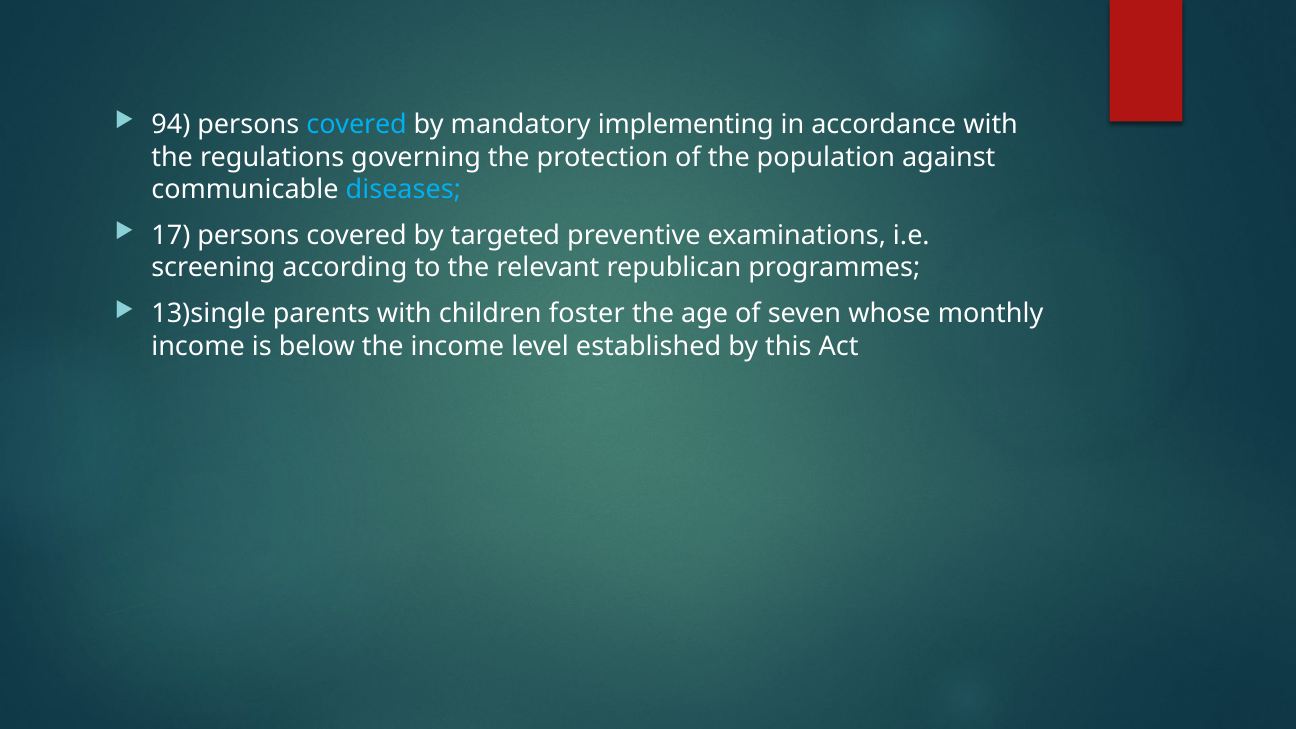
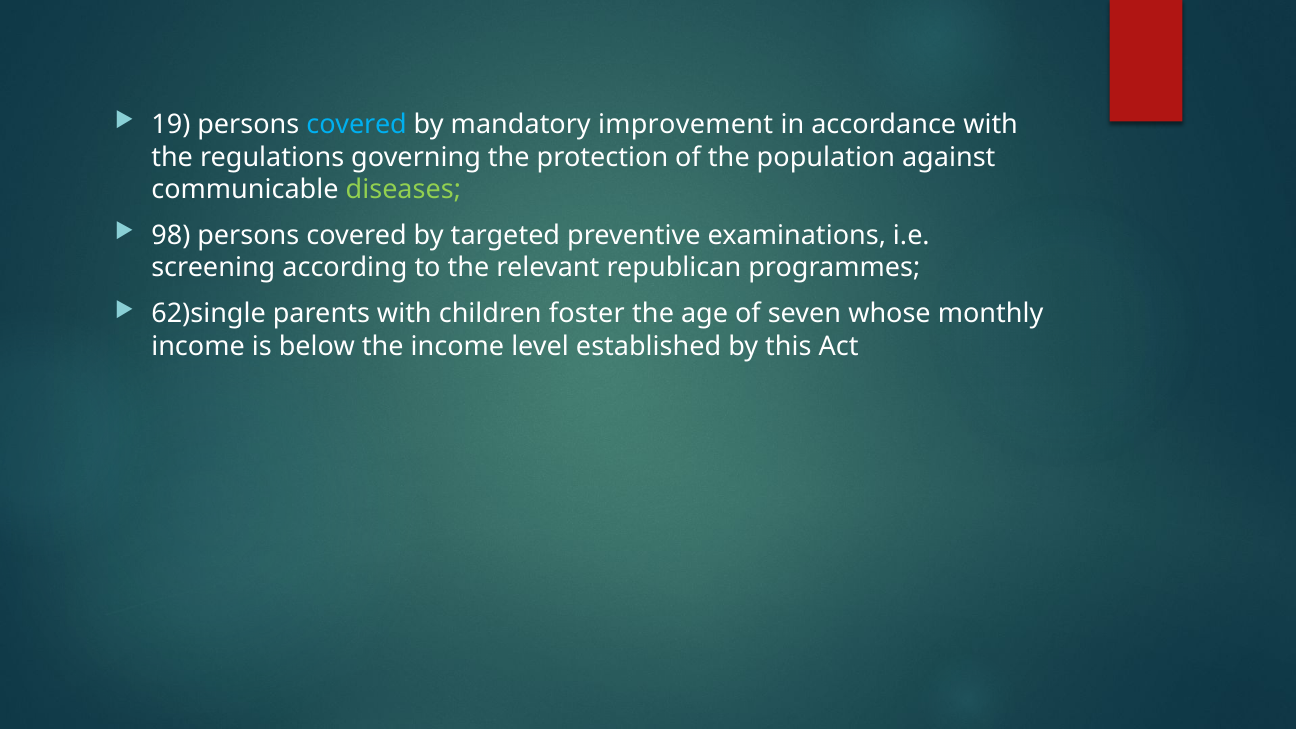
94: 94 -> 19 (171, 125)
implementing: implementing -> improvement (686, 125)
diseases colour: light blue -> light green (403, 190)
17: 17 -> 98 (171, 235)
13)single: 13)single -> 62)single (209, 314)
